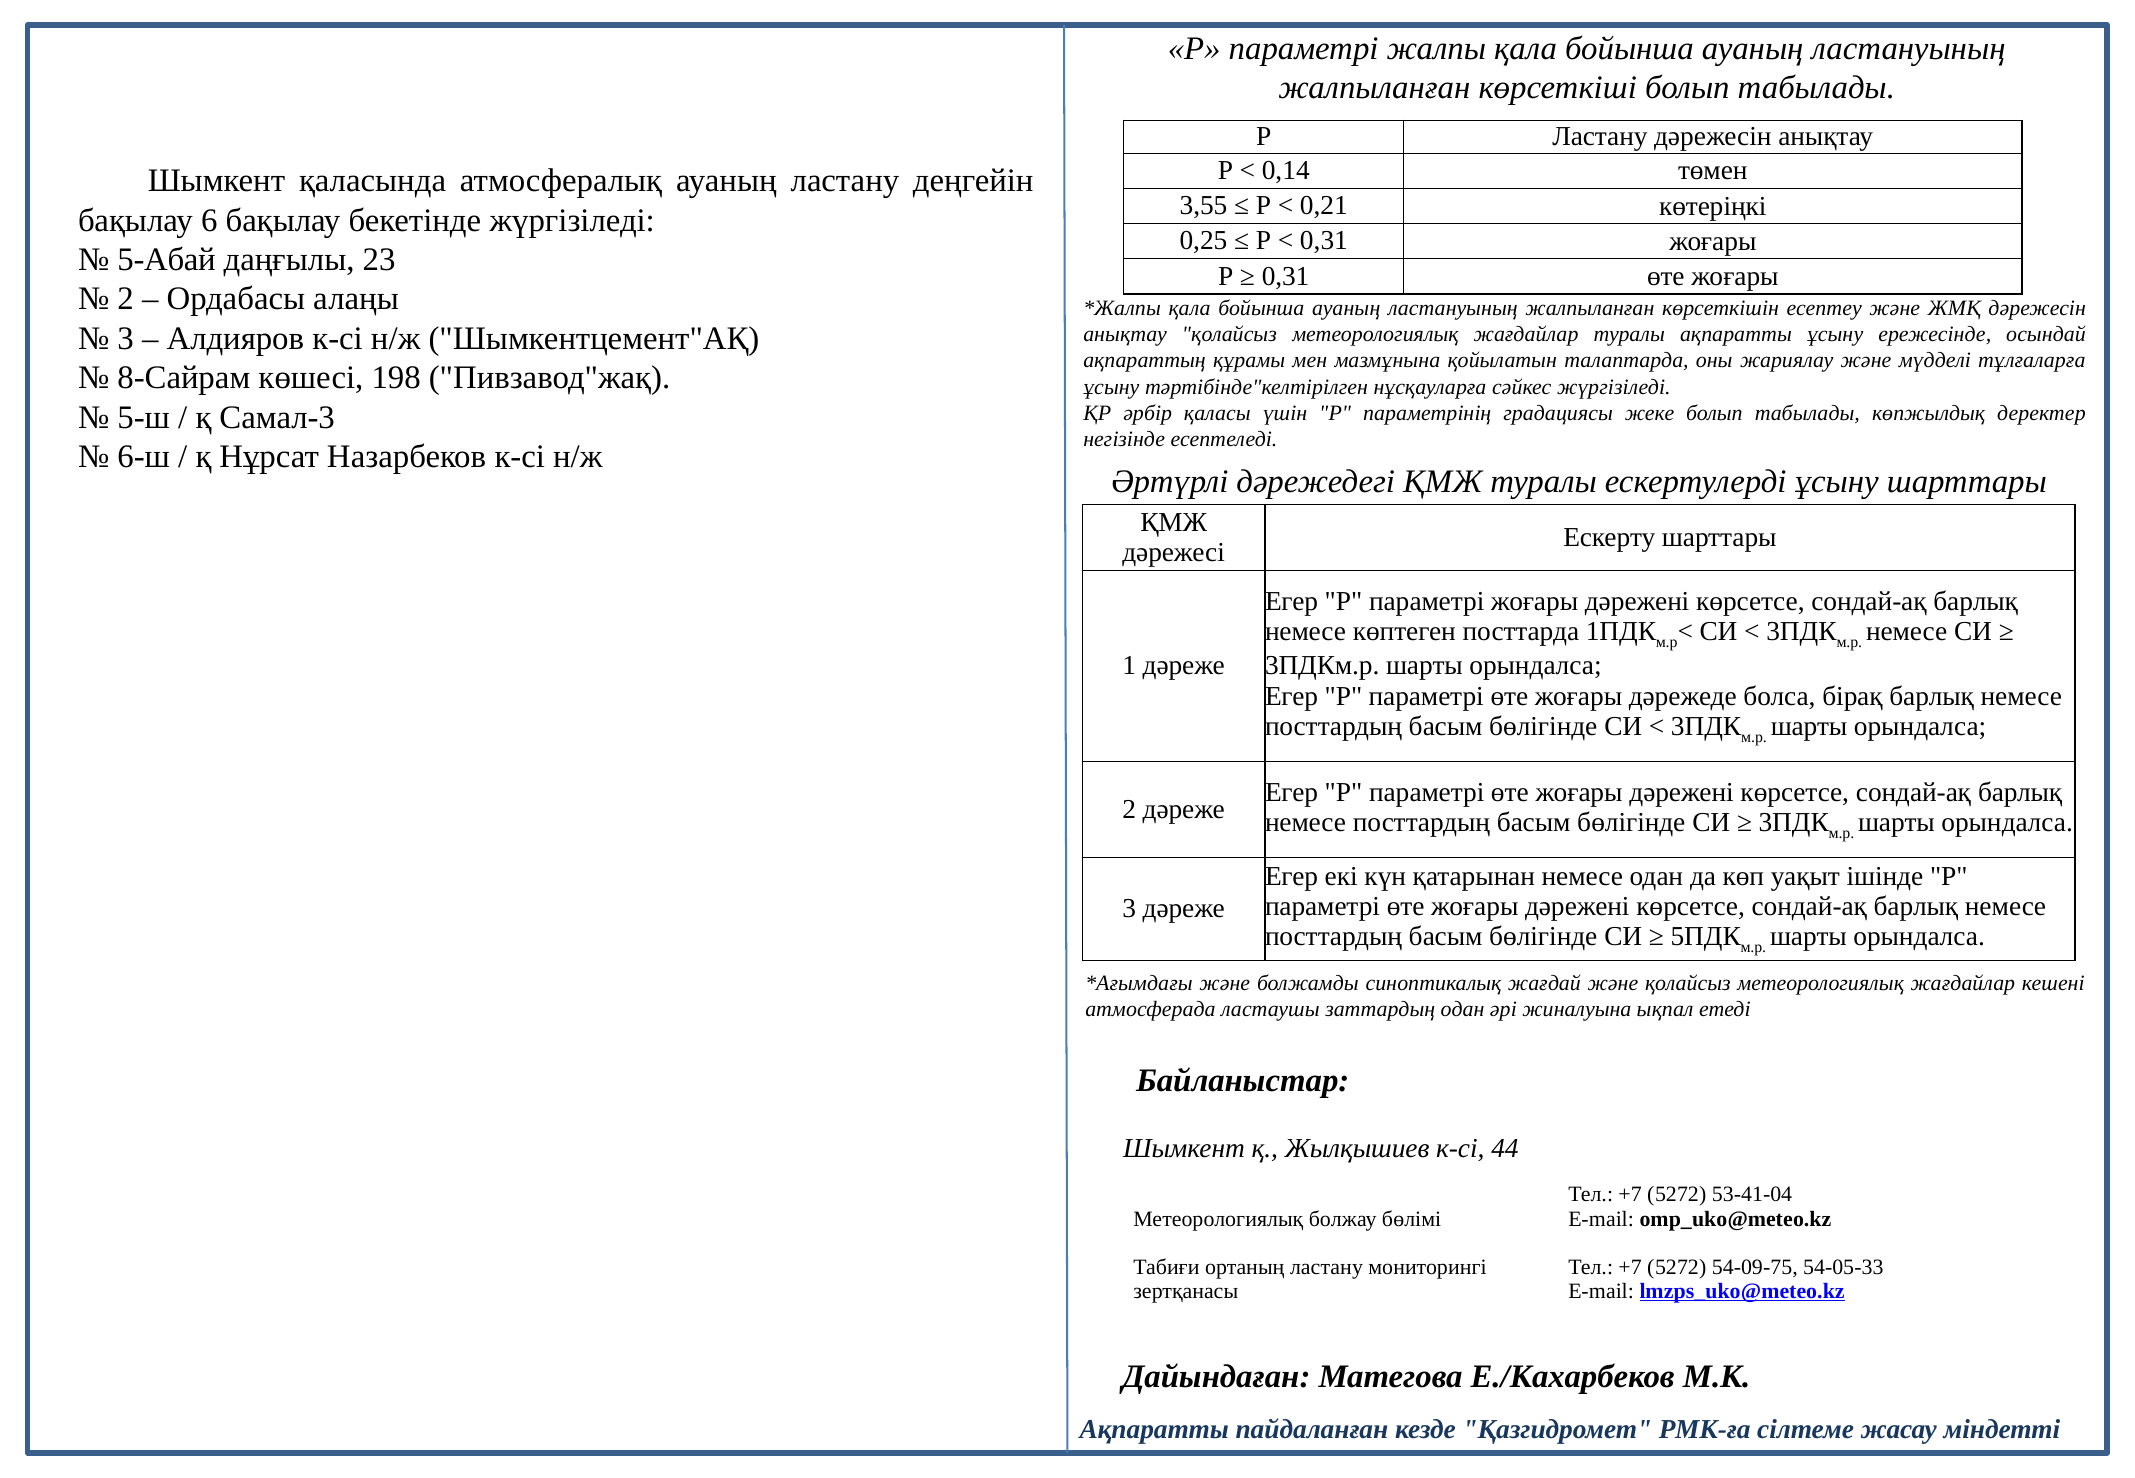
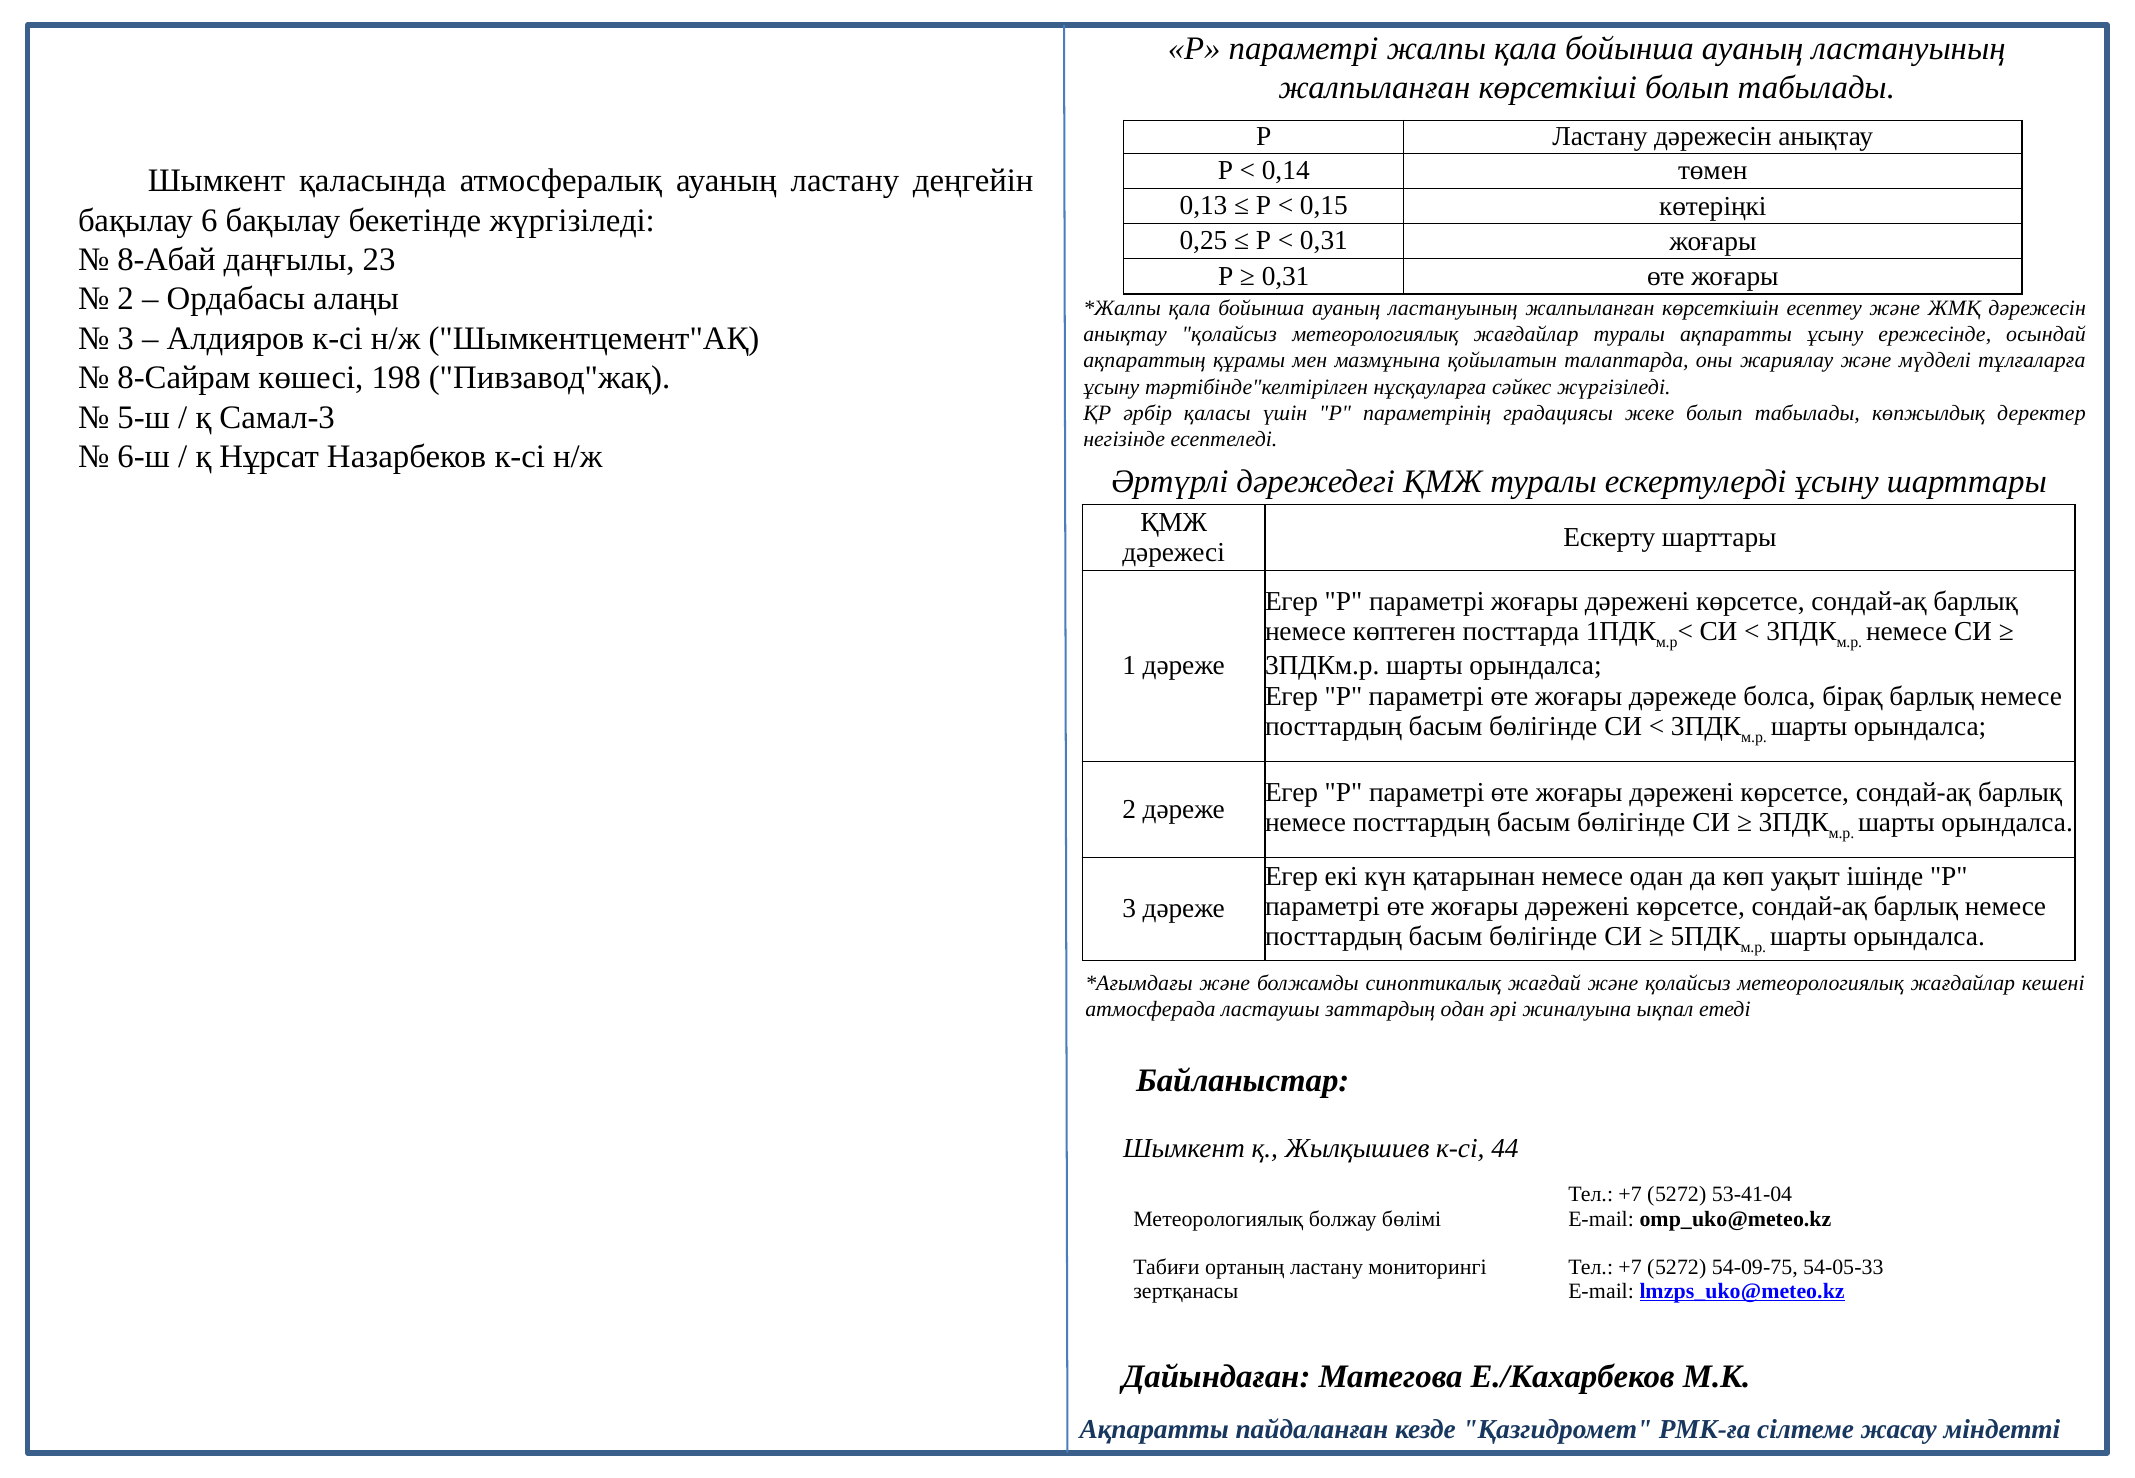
3,55: 3,55 -> 0,13 (1204, 206)
0,21: 0,21 -> 0,15 (1324, 206)
5-Абай: 5-Абай -> 8-Абай (167, 260)
